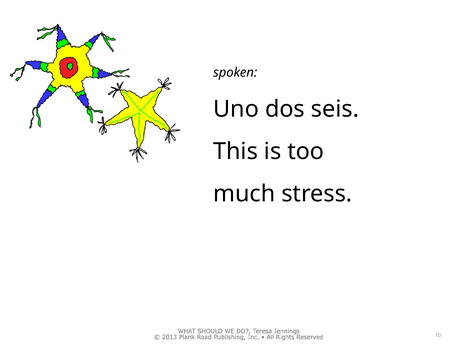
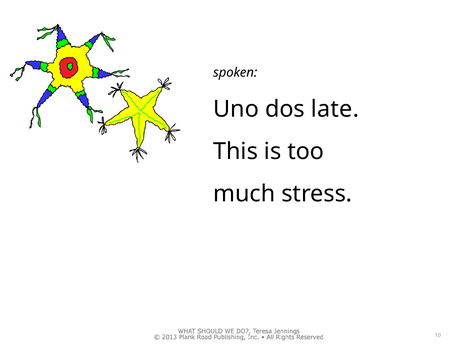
seis: seis -> late (335, 109)
